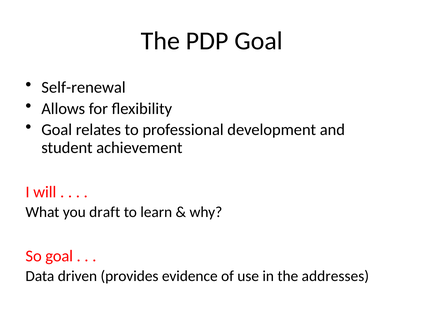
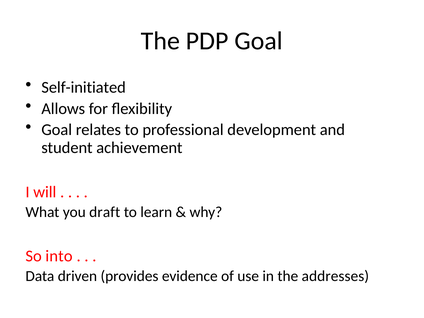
Self-renewal: Self-renewal -> Self-initiated (84, 87)
So goal: goal -> into (59, 256)
